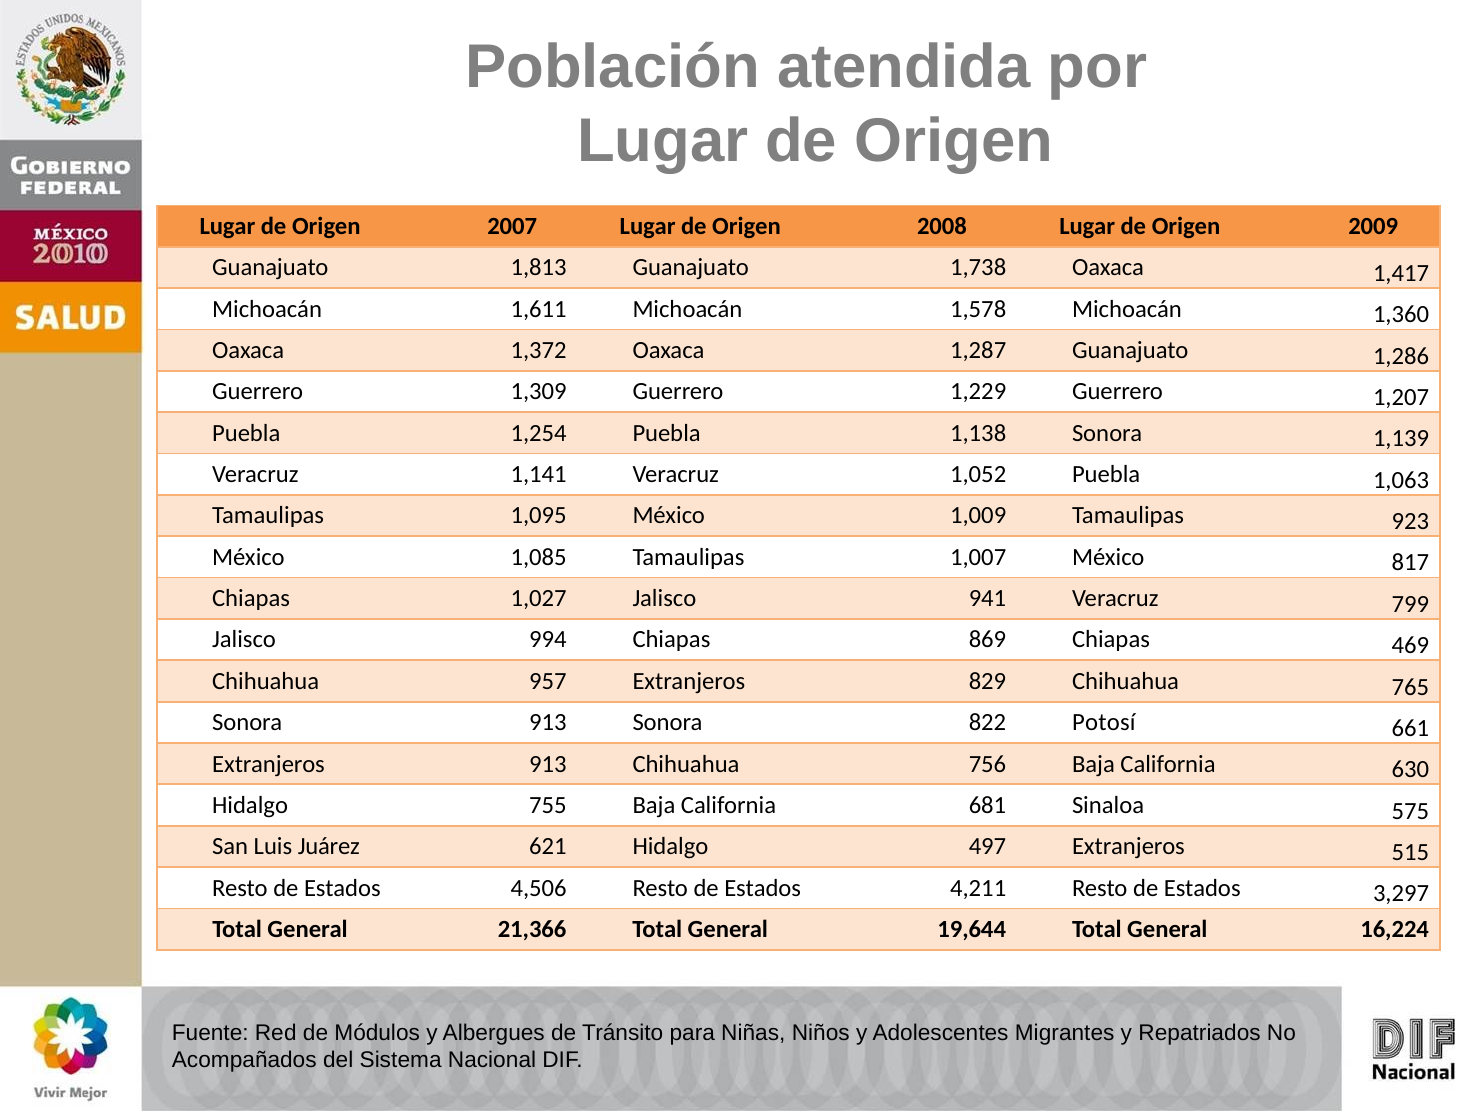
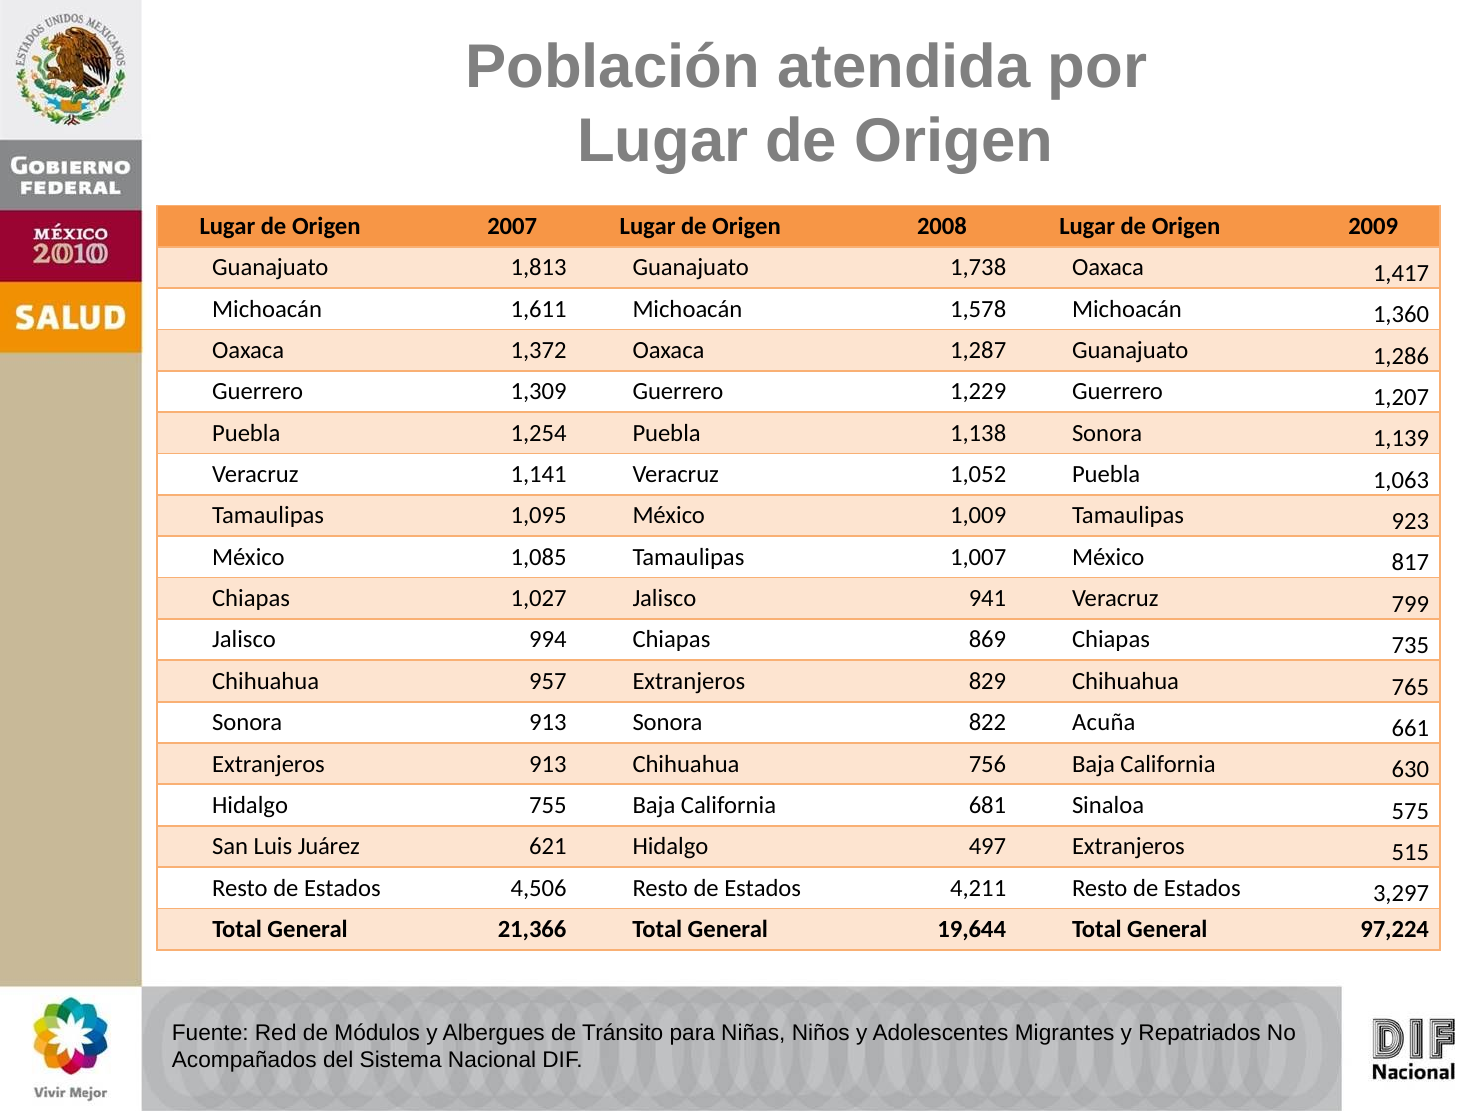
469: 469 -> 735 (1410, 645)
Potosí: Potosí -> Acuña (1104, 722)
16,224: 16,224 -> 97,224 (1395, 929)
